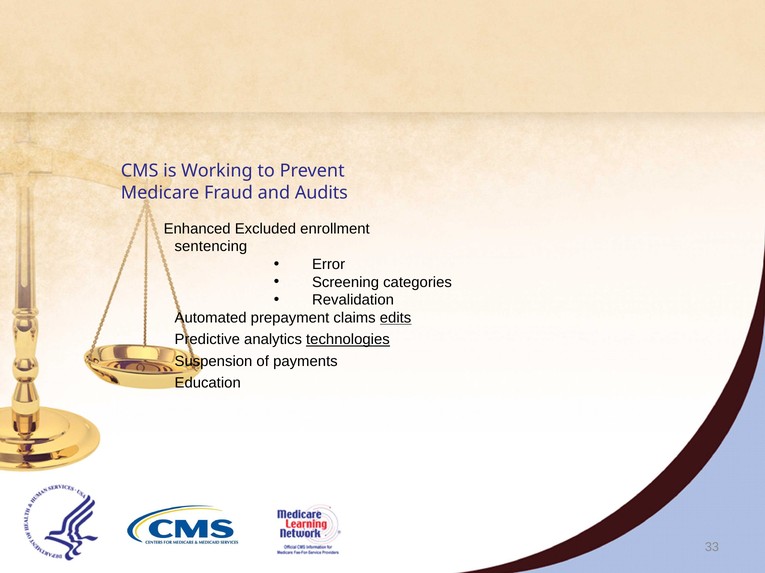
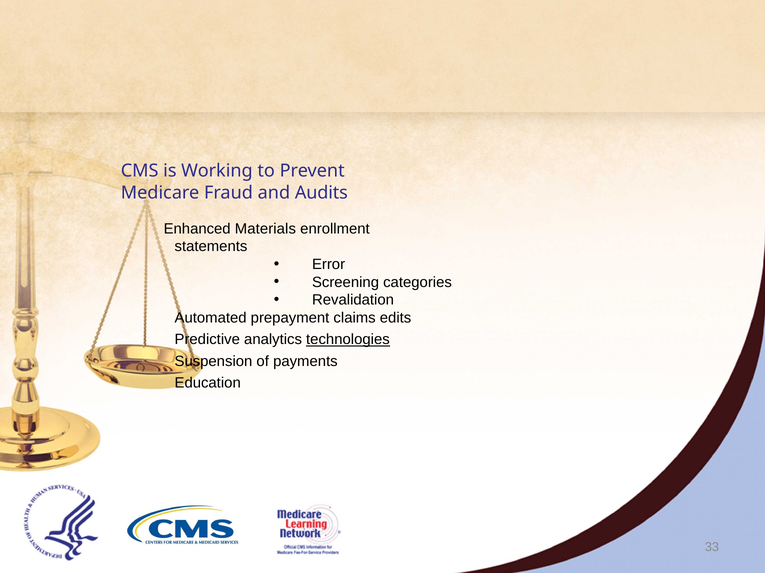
Excluded: Excluded -> Materials (265, 229)
sentencing: sentencing -> statements (211, 247)
edits underline: present -> none (396, 318)
